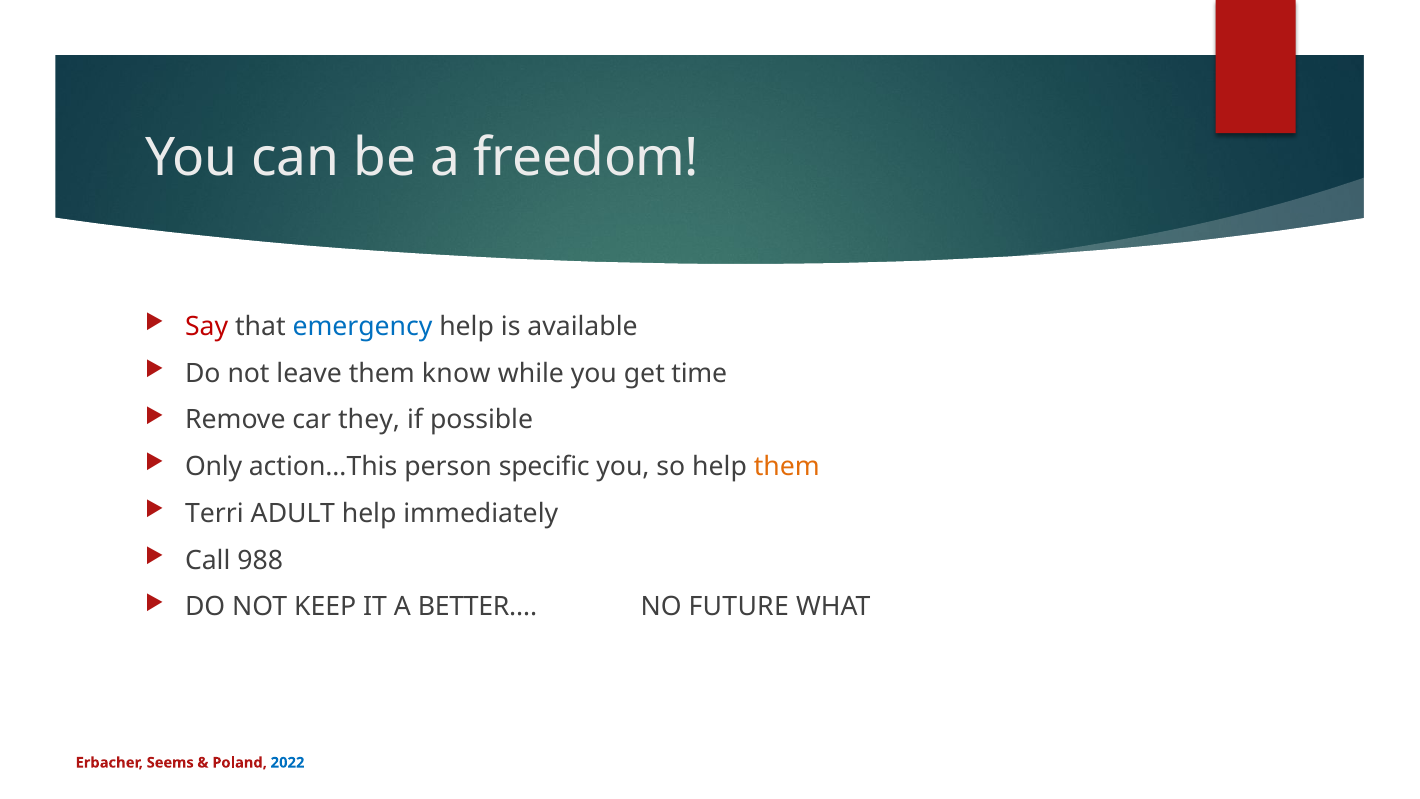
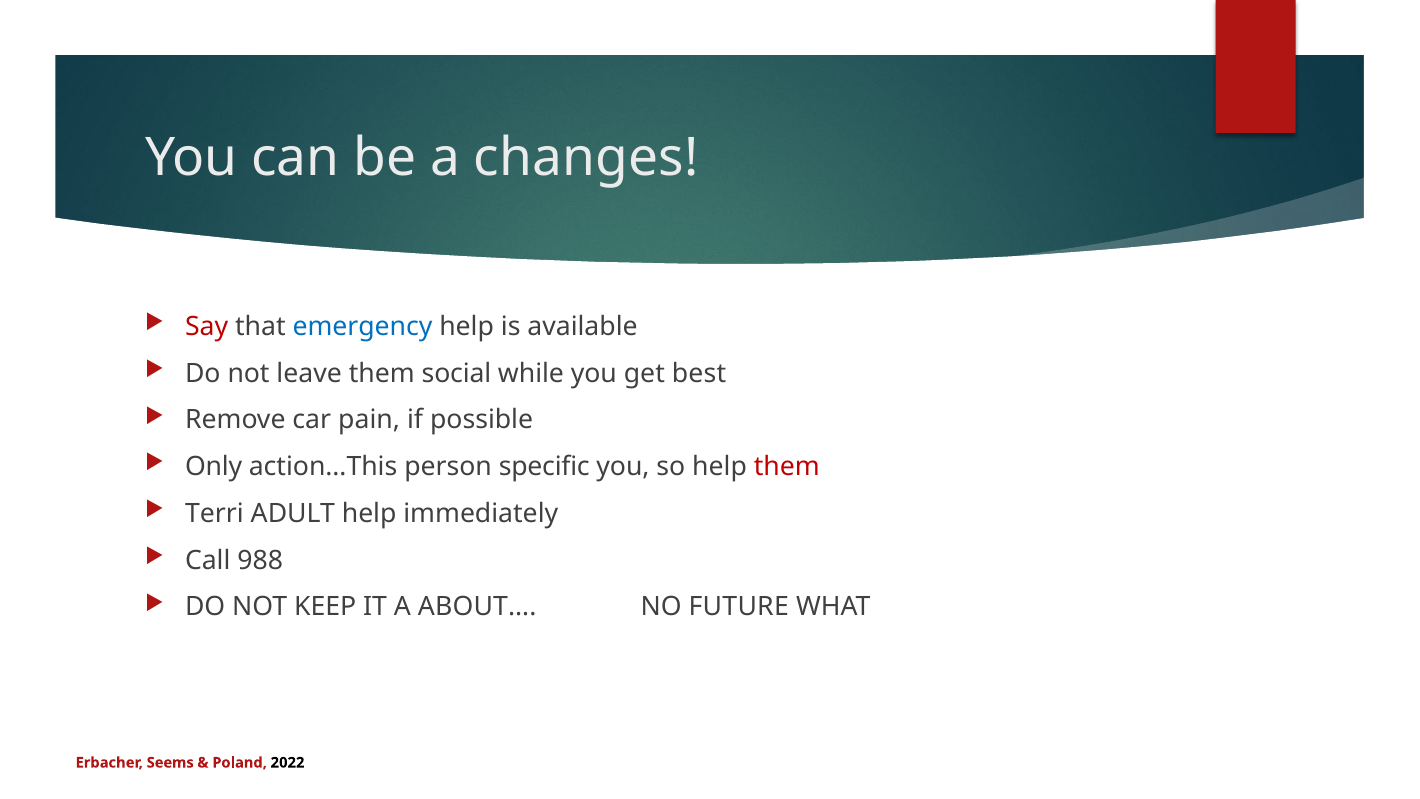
freedom: freedom -> changes (586, 158)
know: know -> social (456, 373)
time: time -> best (699, 373)
they: they -> pain (369, 420)
them colour: orange -> red (787, 467)
BETTER…: BETTER… -> ABOUT… (477, 607)
2022 colour: blue -> black (288, 762)
